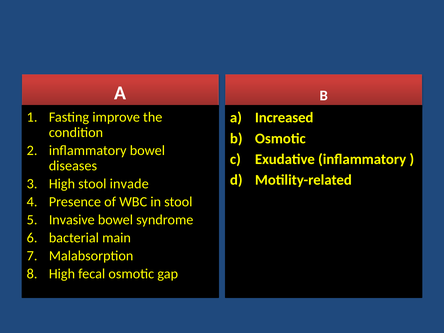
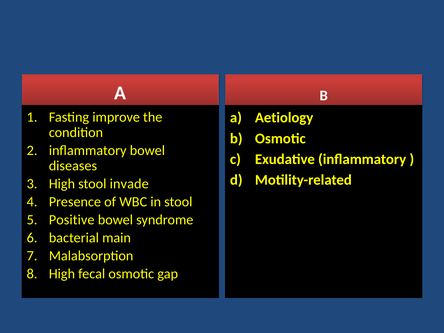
Increased: Increased -> Aetiology (284, 118)
Invasive: Invasive -> Positive (72, 220)
